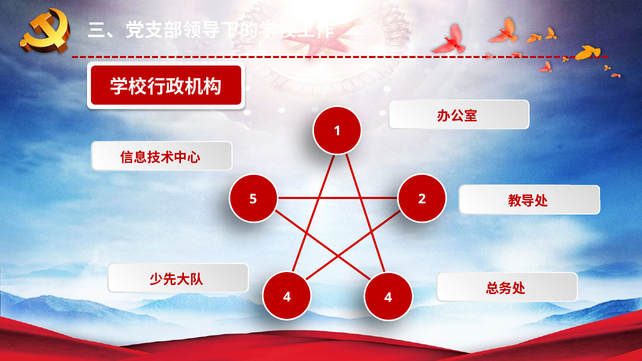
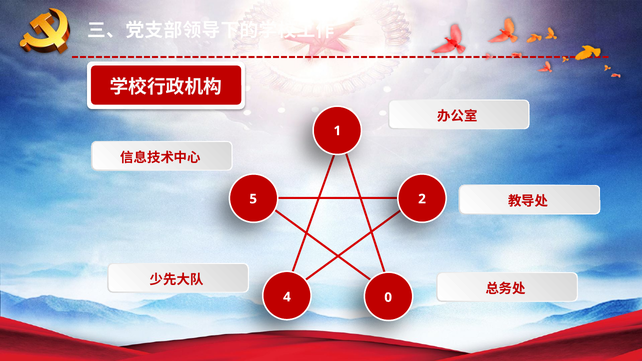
4 4: 4 -> 0 (388, 298)
